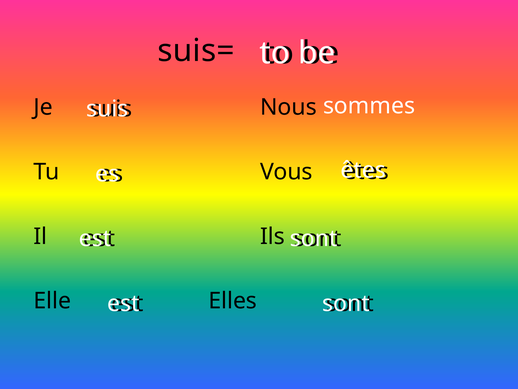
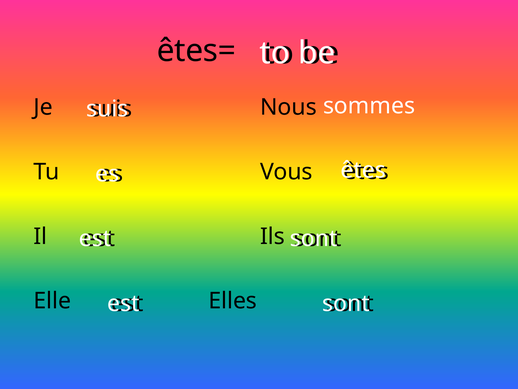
suis=: suis= -> êtes= (196, 51)
